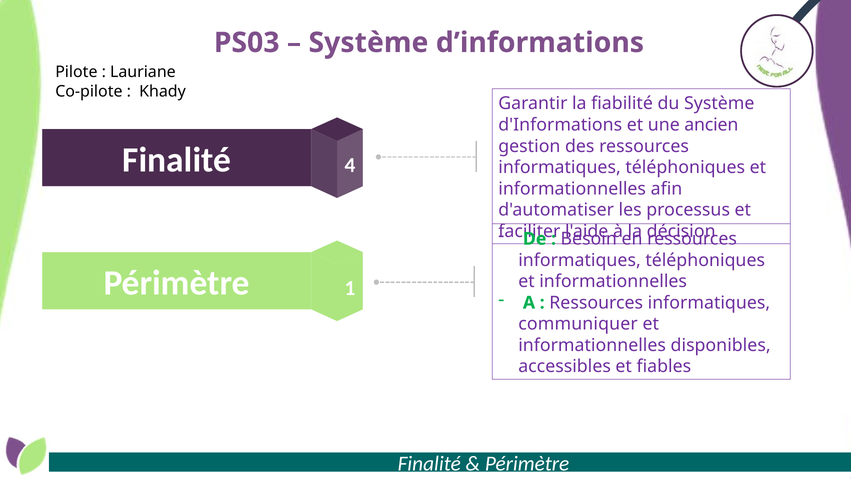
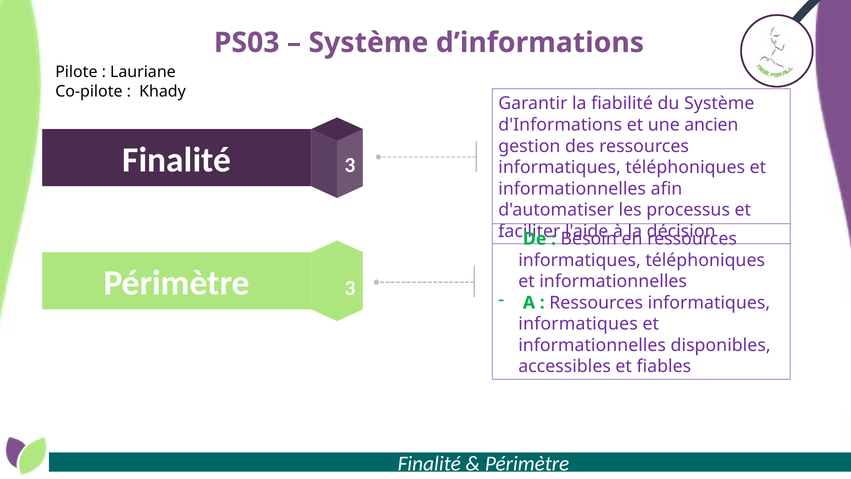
Finalité 4: 4 -> 3 (350, 165)
Périmètre 1: 1 -> 3 (350, 288)
communiquer: communiquer -> informatiques (578, 324)
